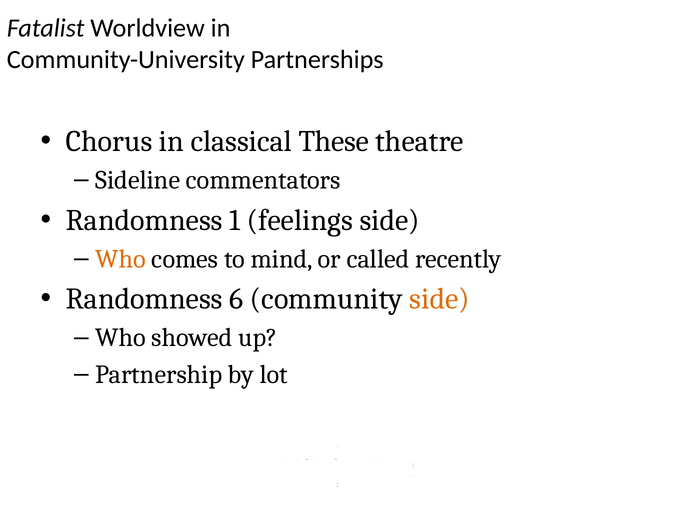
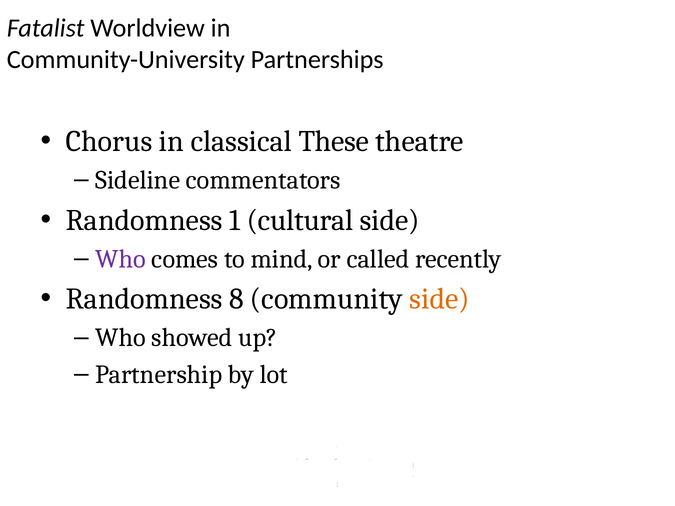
feelings: feelings -> cultural (300, 220)
Who colour: orange -> purple (121, 259)
6: 6 -> 8 (236, 299)
